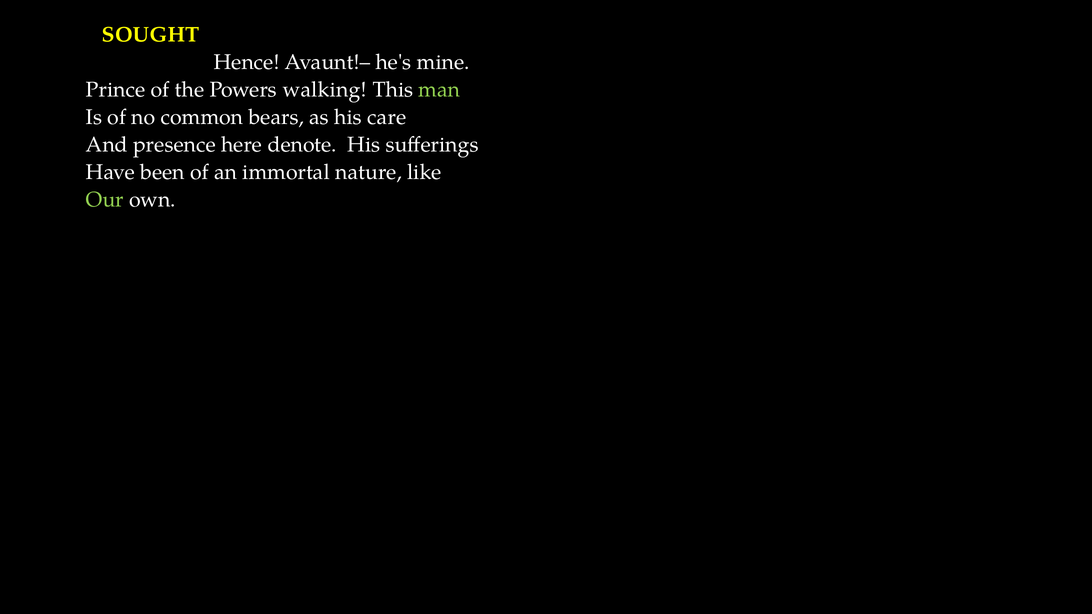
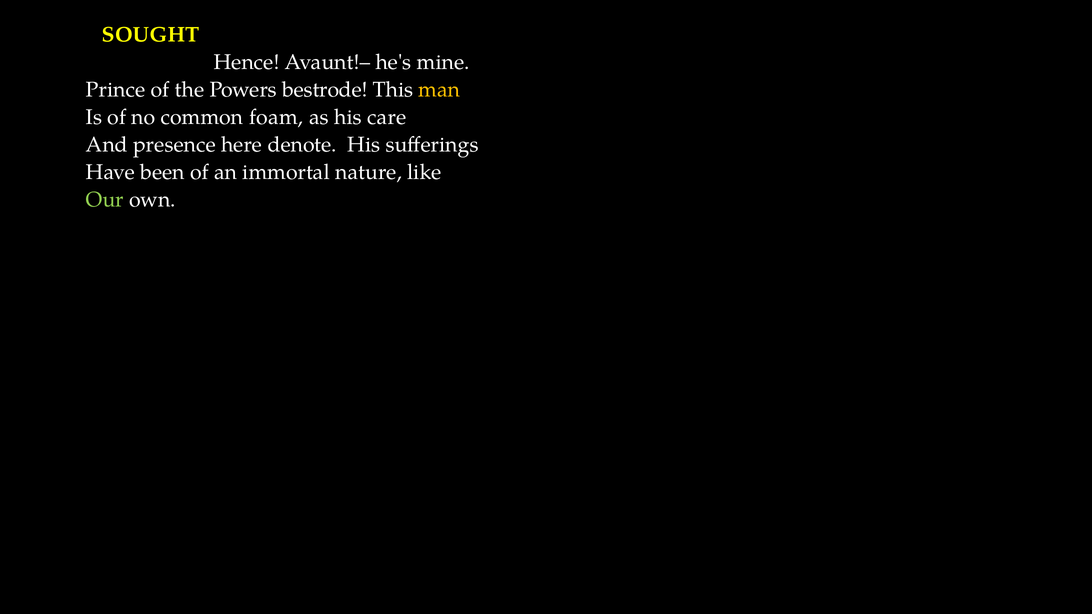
walking: walking -> bestrode (325, 90)
man colour: light green -> yellow (439, 90)
bears: bears -> foam (276, 117)
